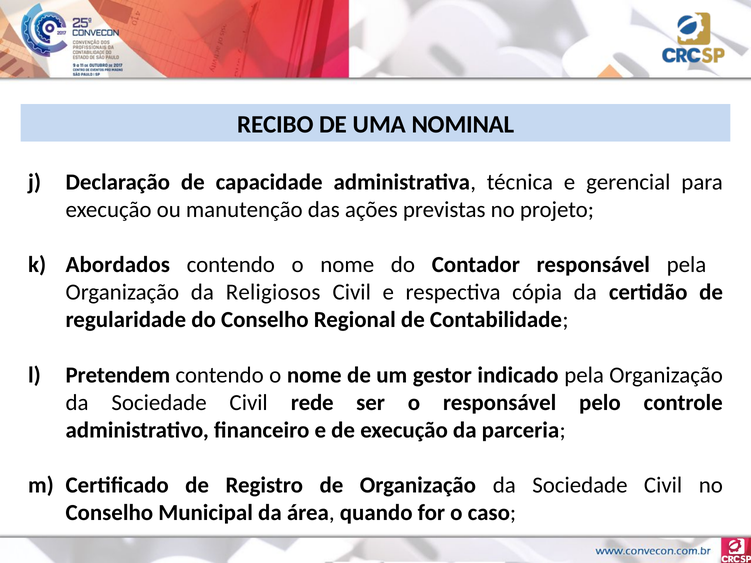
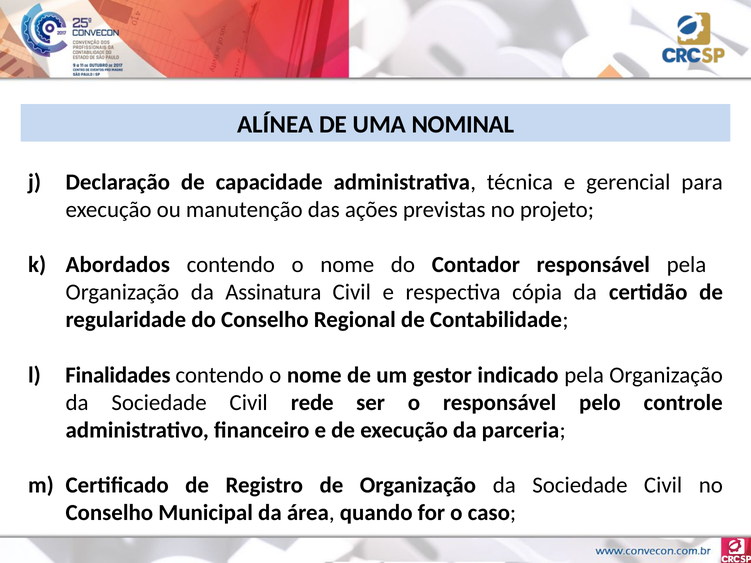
RECIBO: RECIBO -> ALÍNEA (275, 125)
Religiosos: Religiosos -> Assinatura (273, 293)
Pretendem: Pretendem -> Finalidades (118, 375)
